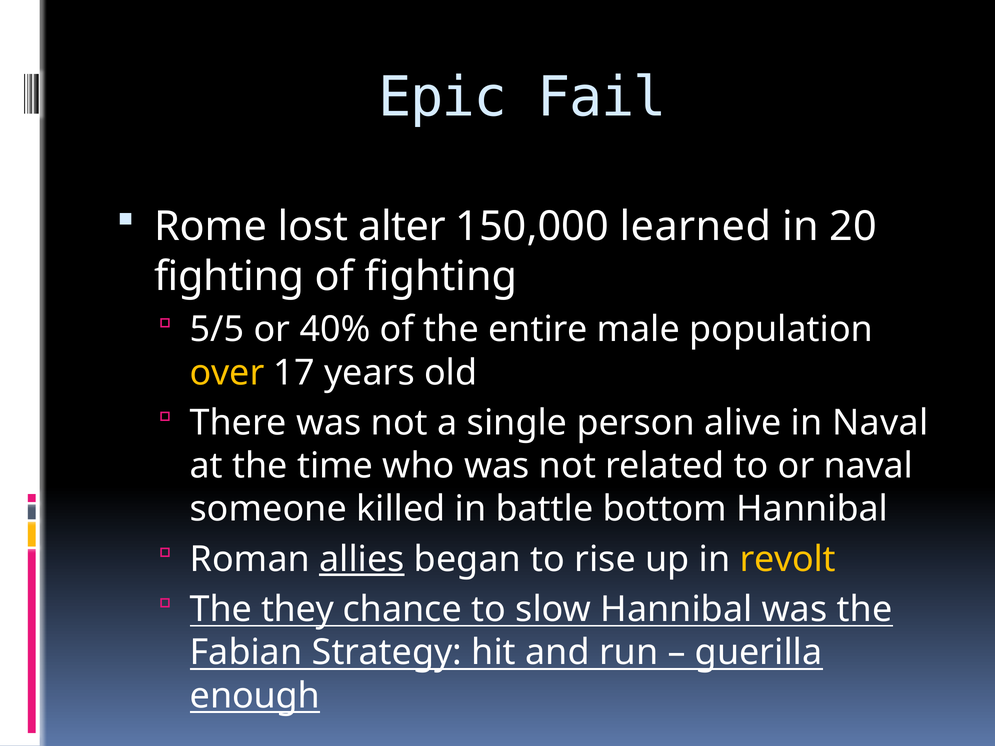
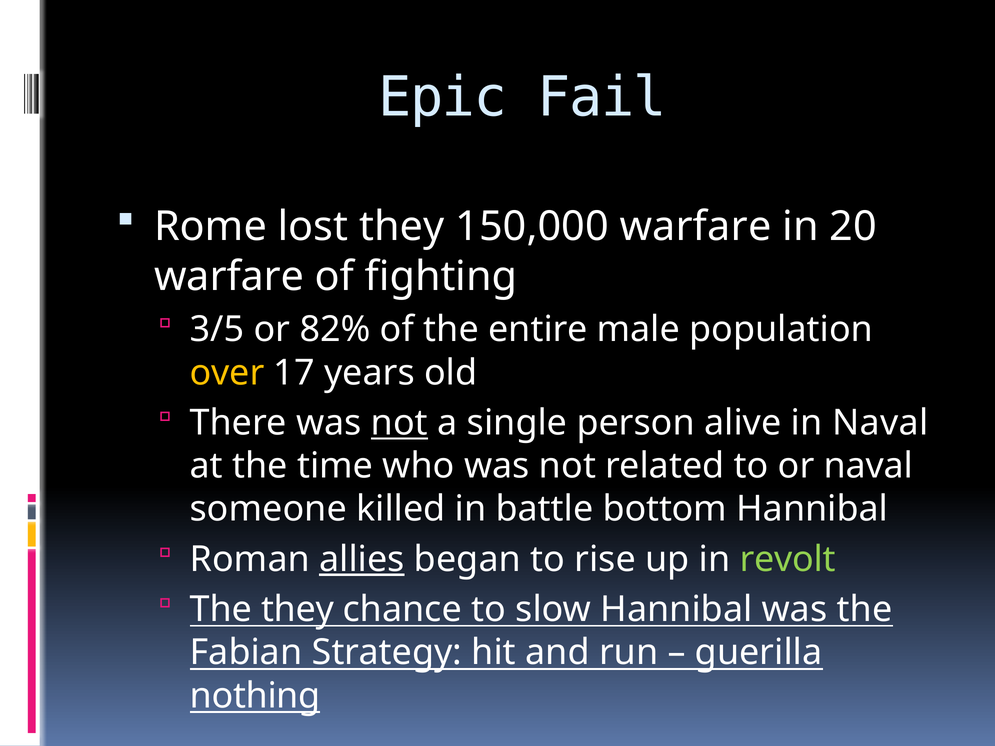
lost alter: alter -> they (402, 227)
150,000 learned: learned -> warfare (696, 227)
fighting: fighting -> warfare (229, 276)
5/5: 5/5 -> 3/5 (217, 330)
40%: 40% -> 82% (335, 330)
not underline: none -> present (399, 423)
revolt colour: yellow -> light green (788, 559)
enough: enough -> nothing (255, 696)
